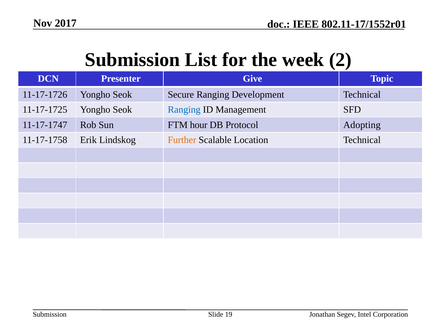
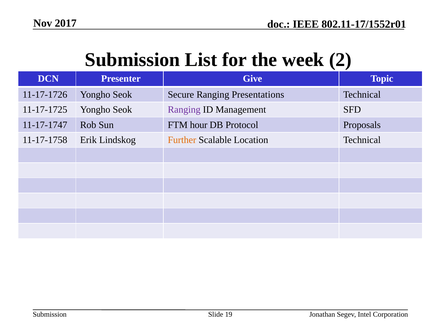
Development: Development -> Presentations (258, 94)
Ranging colour: blue -> purple (184, 110)
Adopting: Adopting -> Proposals (362, 125)
